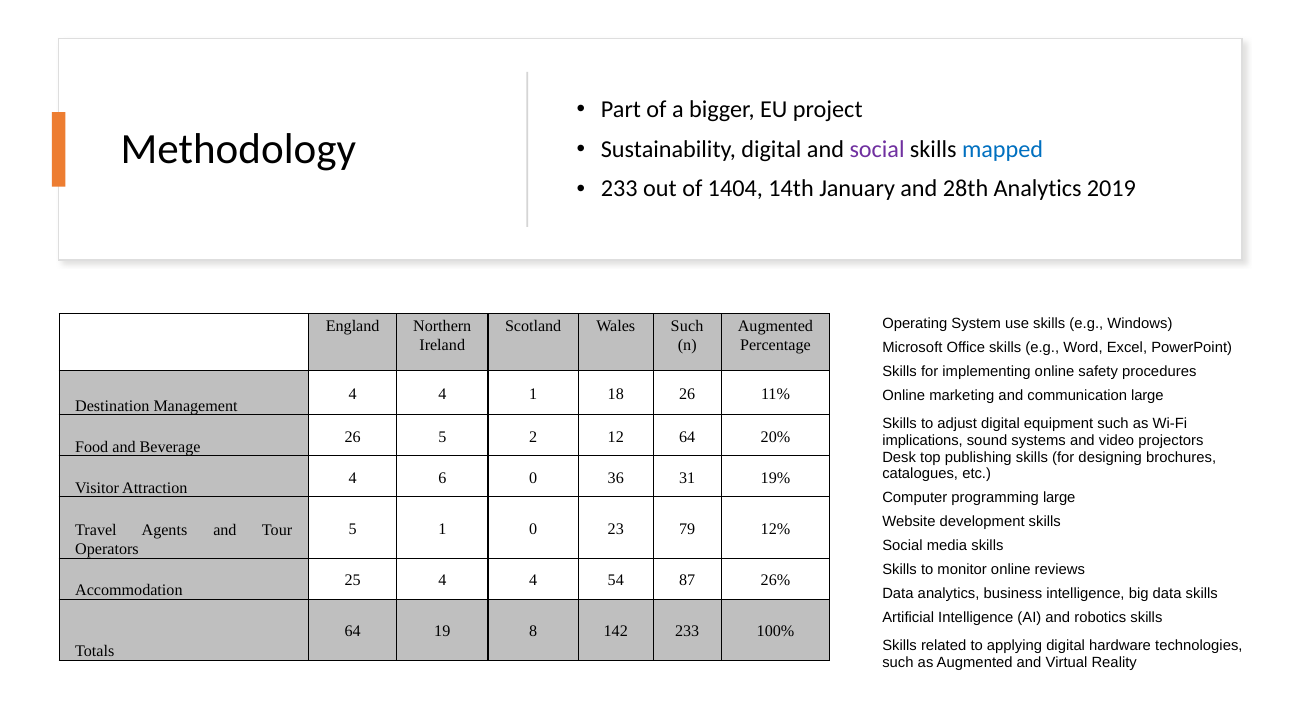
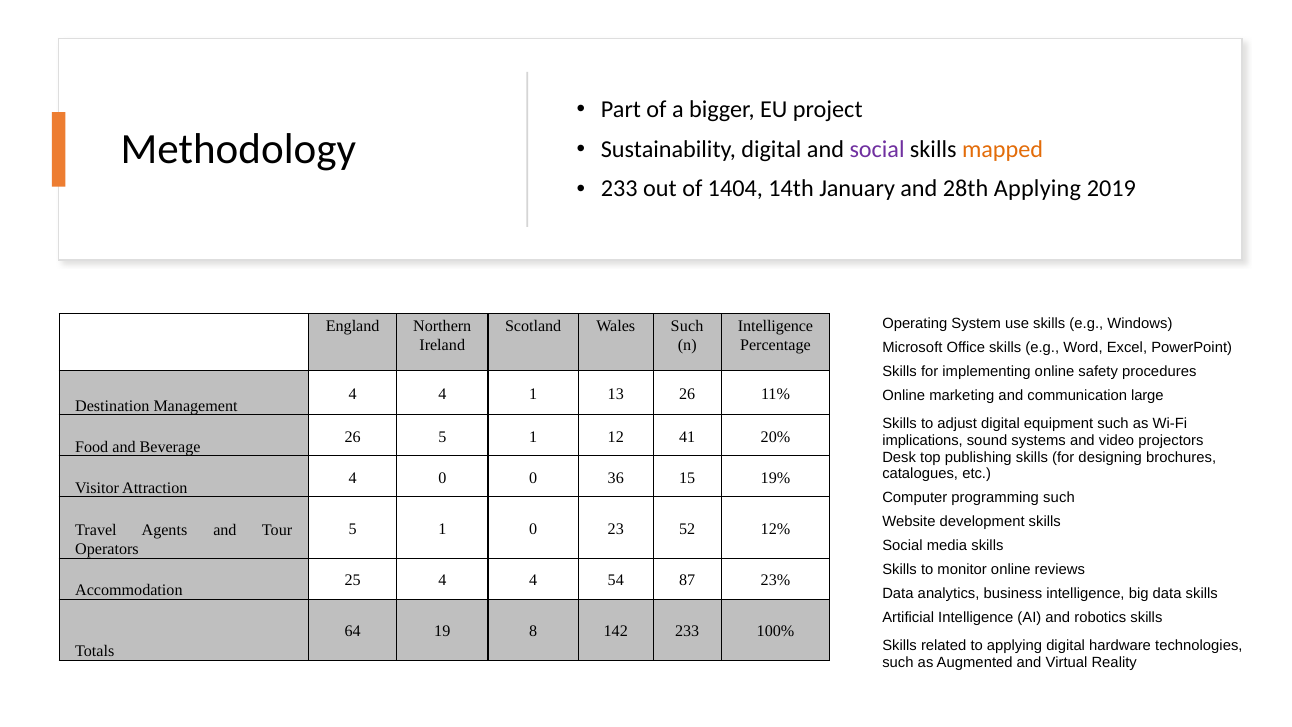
mapped colour: blue -> orange (1003, 149)
28th Analytics: Analytics -> Applying (1037, 189)
Augmented: Augmented -> Intelligence (775, 326)
18: 18 -> 13 (616, 394)
26 5 2: 2 -> 1 (533, 437)
12 64: 64 -> 41 (687, 437)
4 6: 6 -> 0 (442, 478)
31: 31 -> 15 (687, 478)
programming large: large -> such (1059, 498)
79: 79 -> 52 (687, 529)
26%: 26% -> 23% (775, 580)
